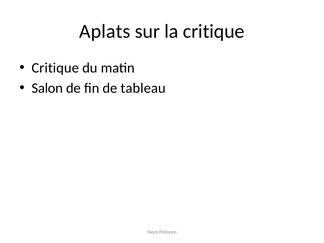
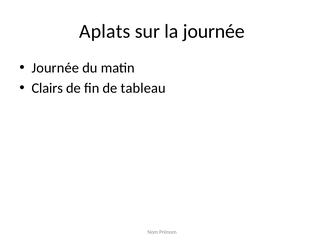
la critique: critique -> journée (214, 31)
Critique: Critique -> Journée (55, 68)
Salon: Salon -> Clairs (47, 88)
